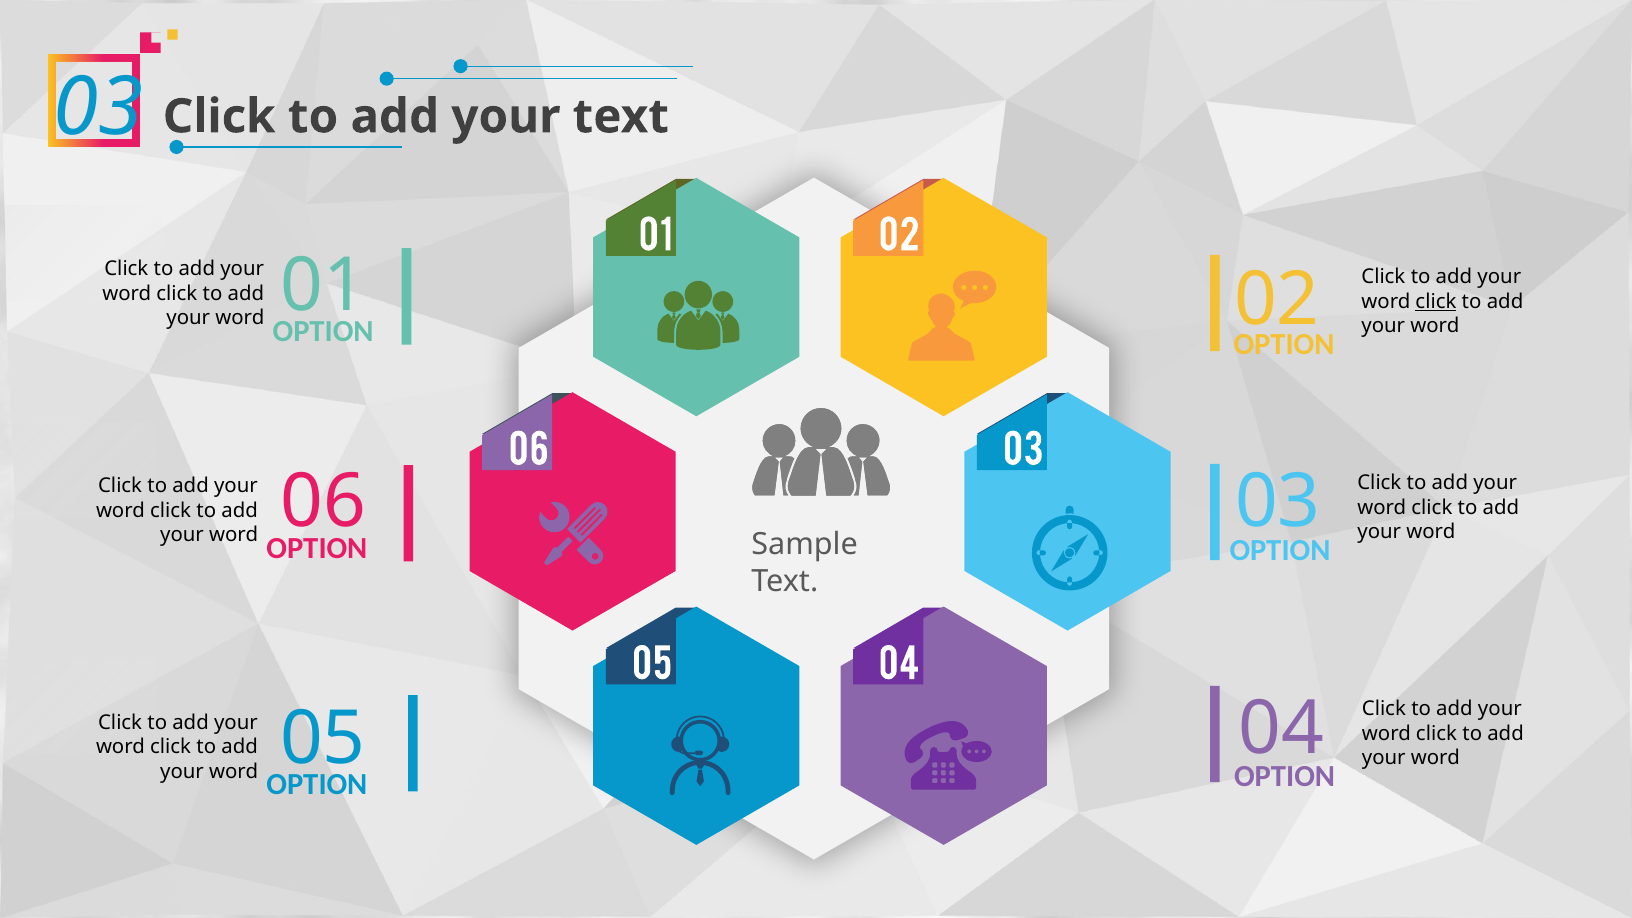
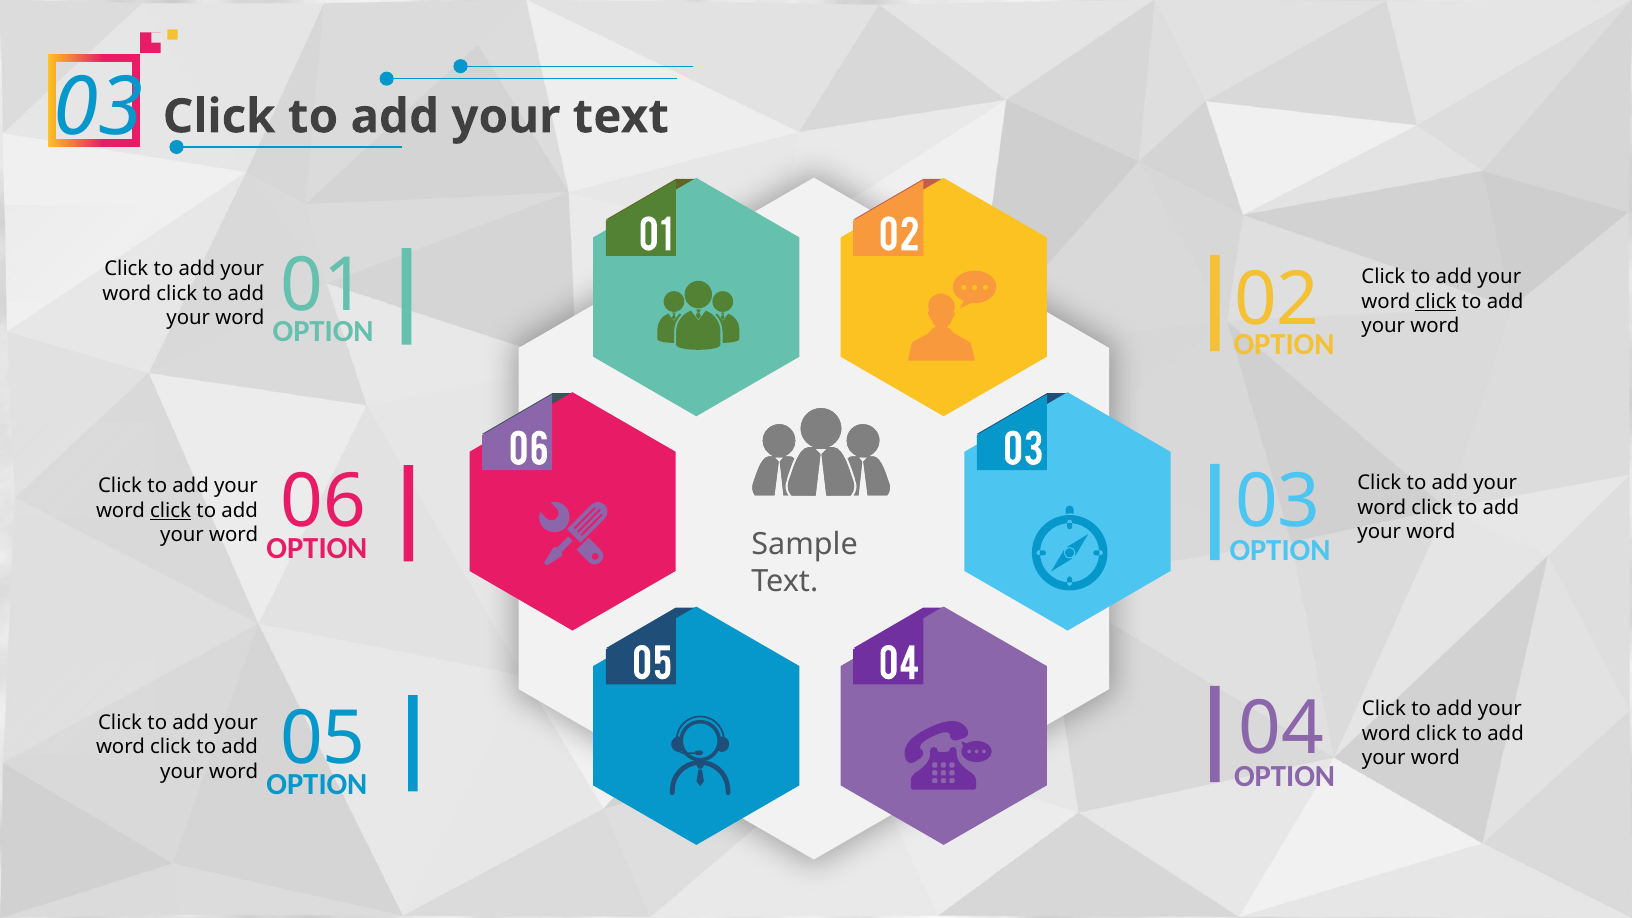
click underline: none -> present (171, 510)
